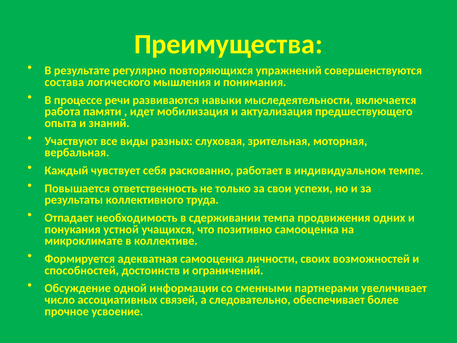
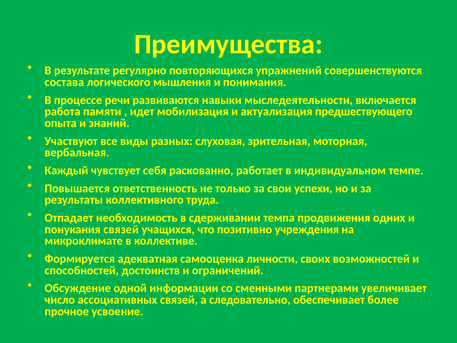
понукания устной: устной -> связей (121, 229)
позитивно самооценка: самооценка -> учреждения (307, 229)
